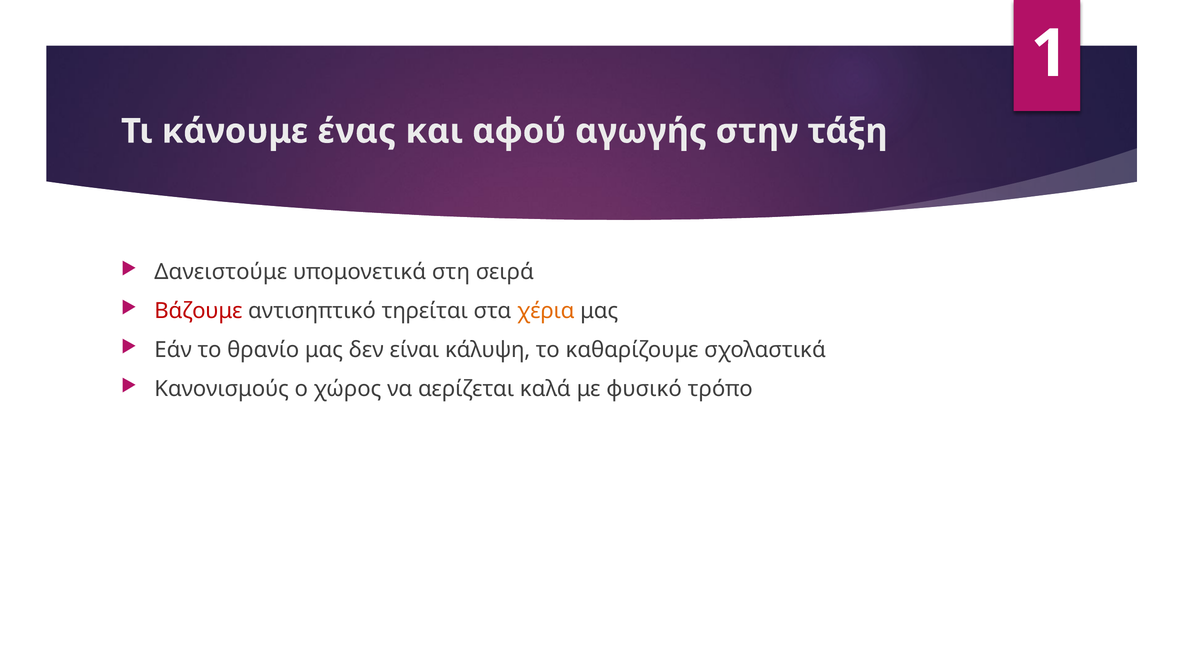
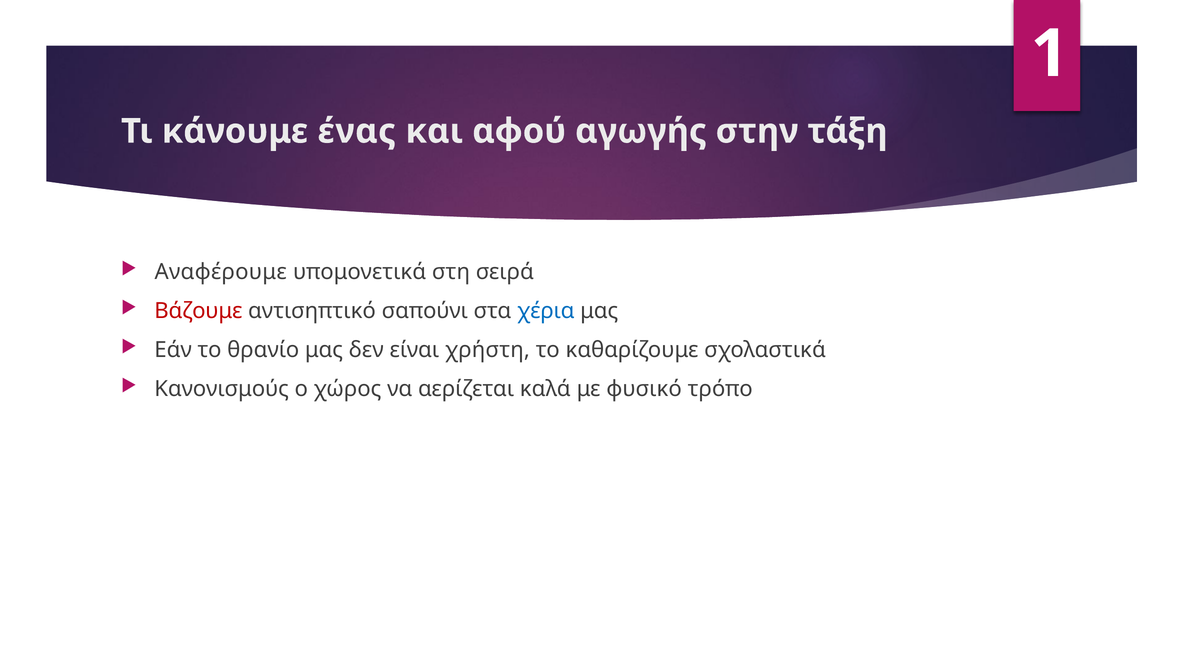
Δανειστούμε: Δανειστούμε -> Αναφέρουμε (221, 272)
τηρείται: τηρείται -> σαπούνι (425, 311)
χέρια colour: orange -> blue (546, 311)
κάλυψη: κάλυψη -> χρήστη (487, 350)
